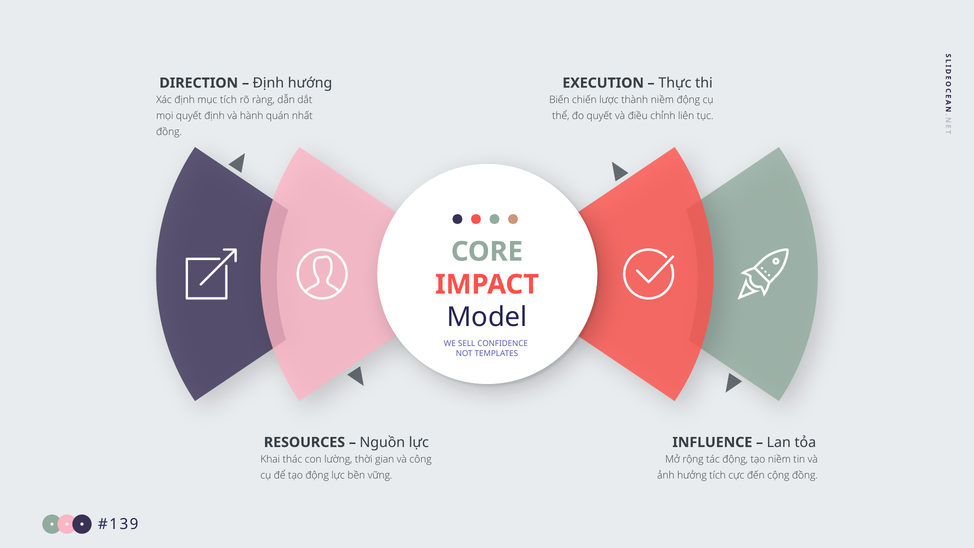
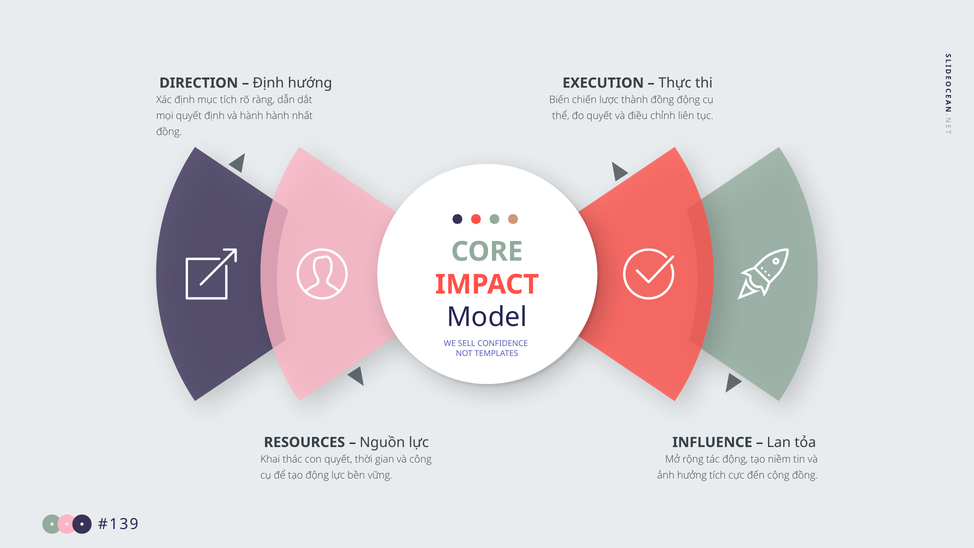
thành niềm: niềm -> đồng (662, 100)
hành quán: quán -> hành (278, 116)
con lường: lường -> quyết (338, 459)
